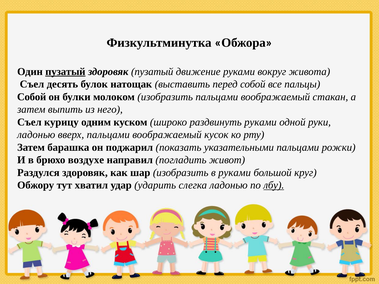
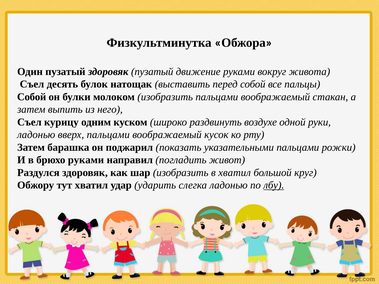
пузатый underline: present -> none (65, 72)
раздвинуть руками: руками -> воздухе (261, 122)
брюхо воздухе: воздухе -> руками (86, 160)
в руками: руками -> хватил (235, 173)
